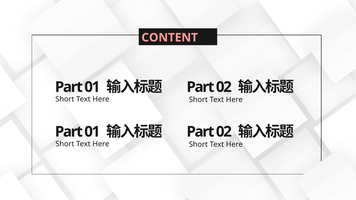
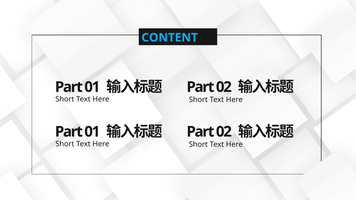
CONTENT colour: pink -> light blue (170, 38)
